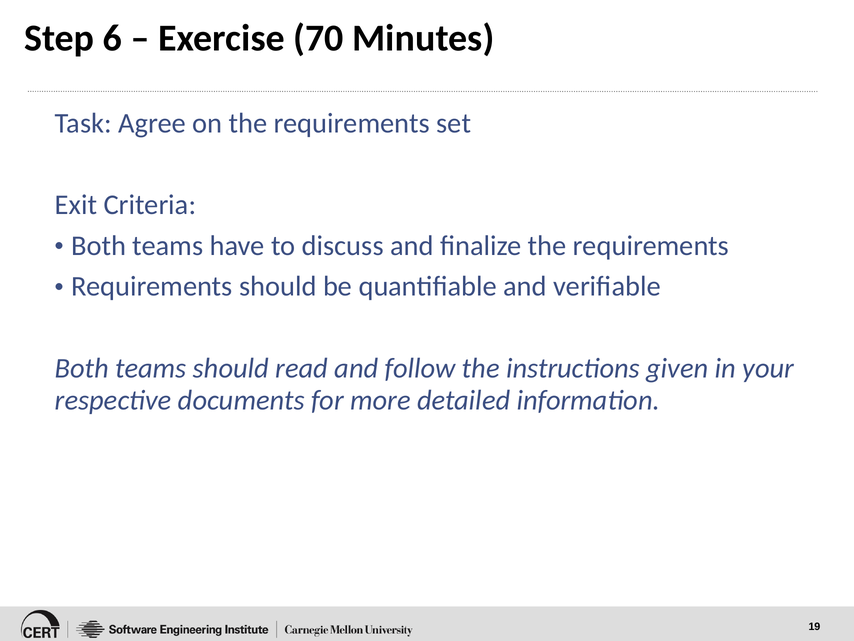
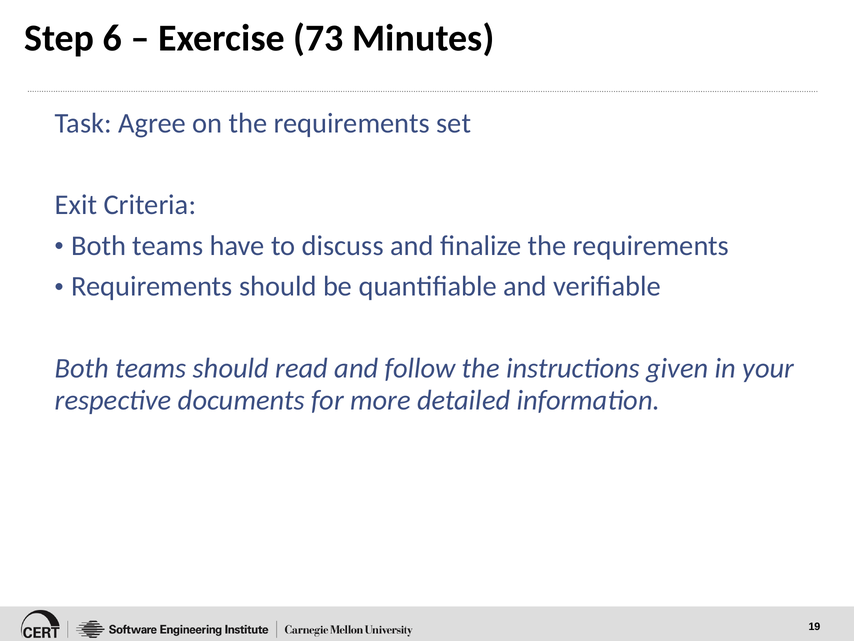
70: 70 -> 73 (319, 38)
